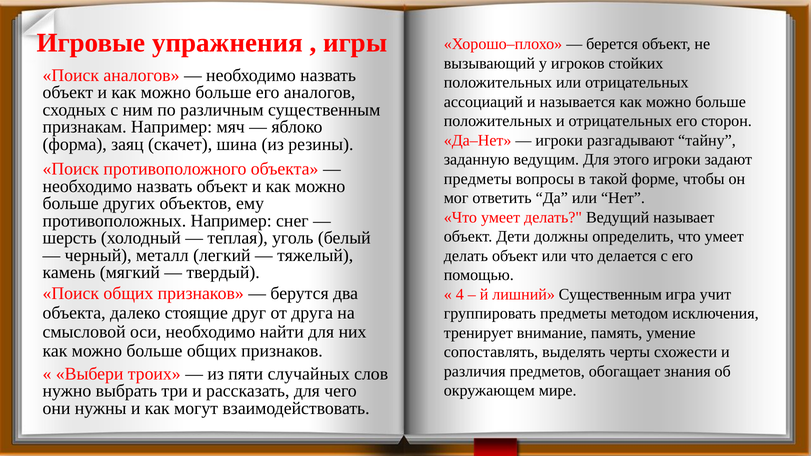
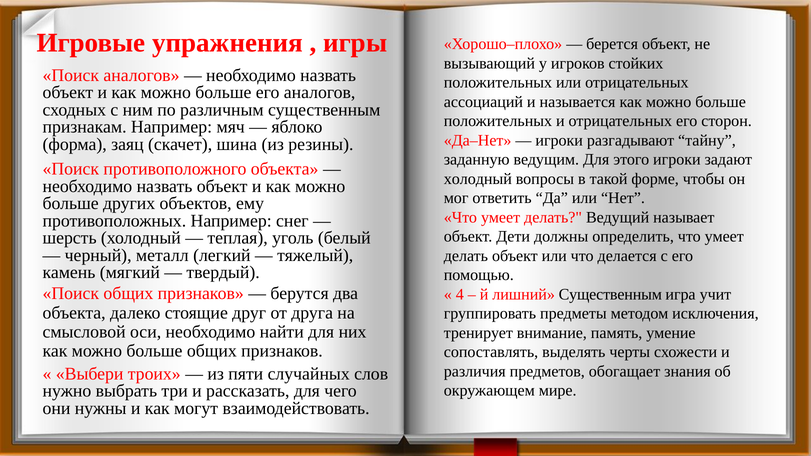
предметы: предметы -> холодный (478, 179)
